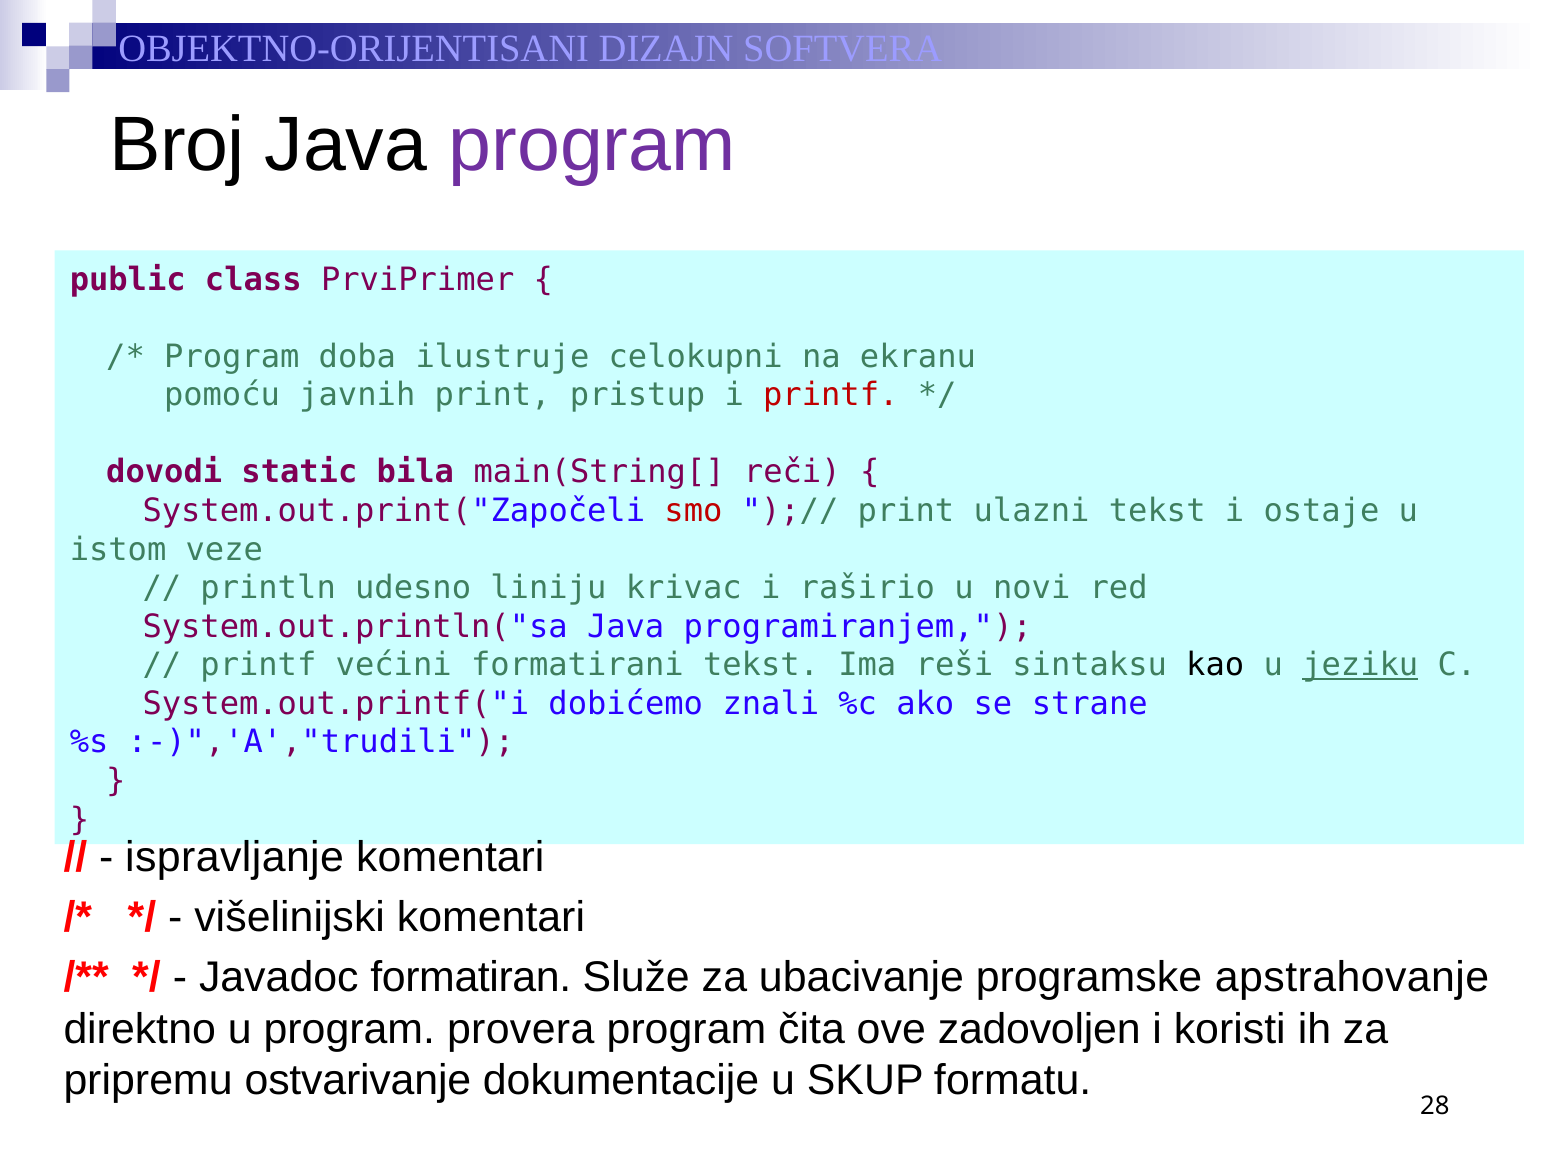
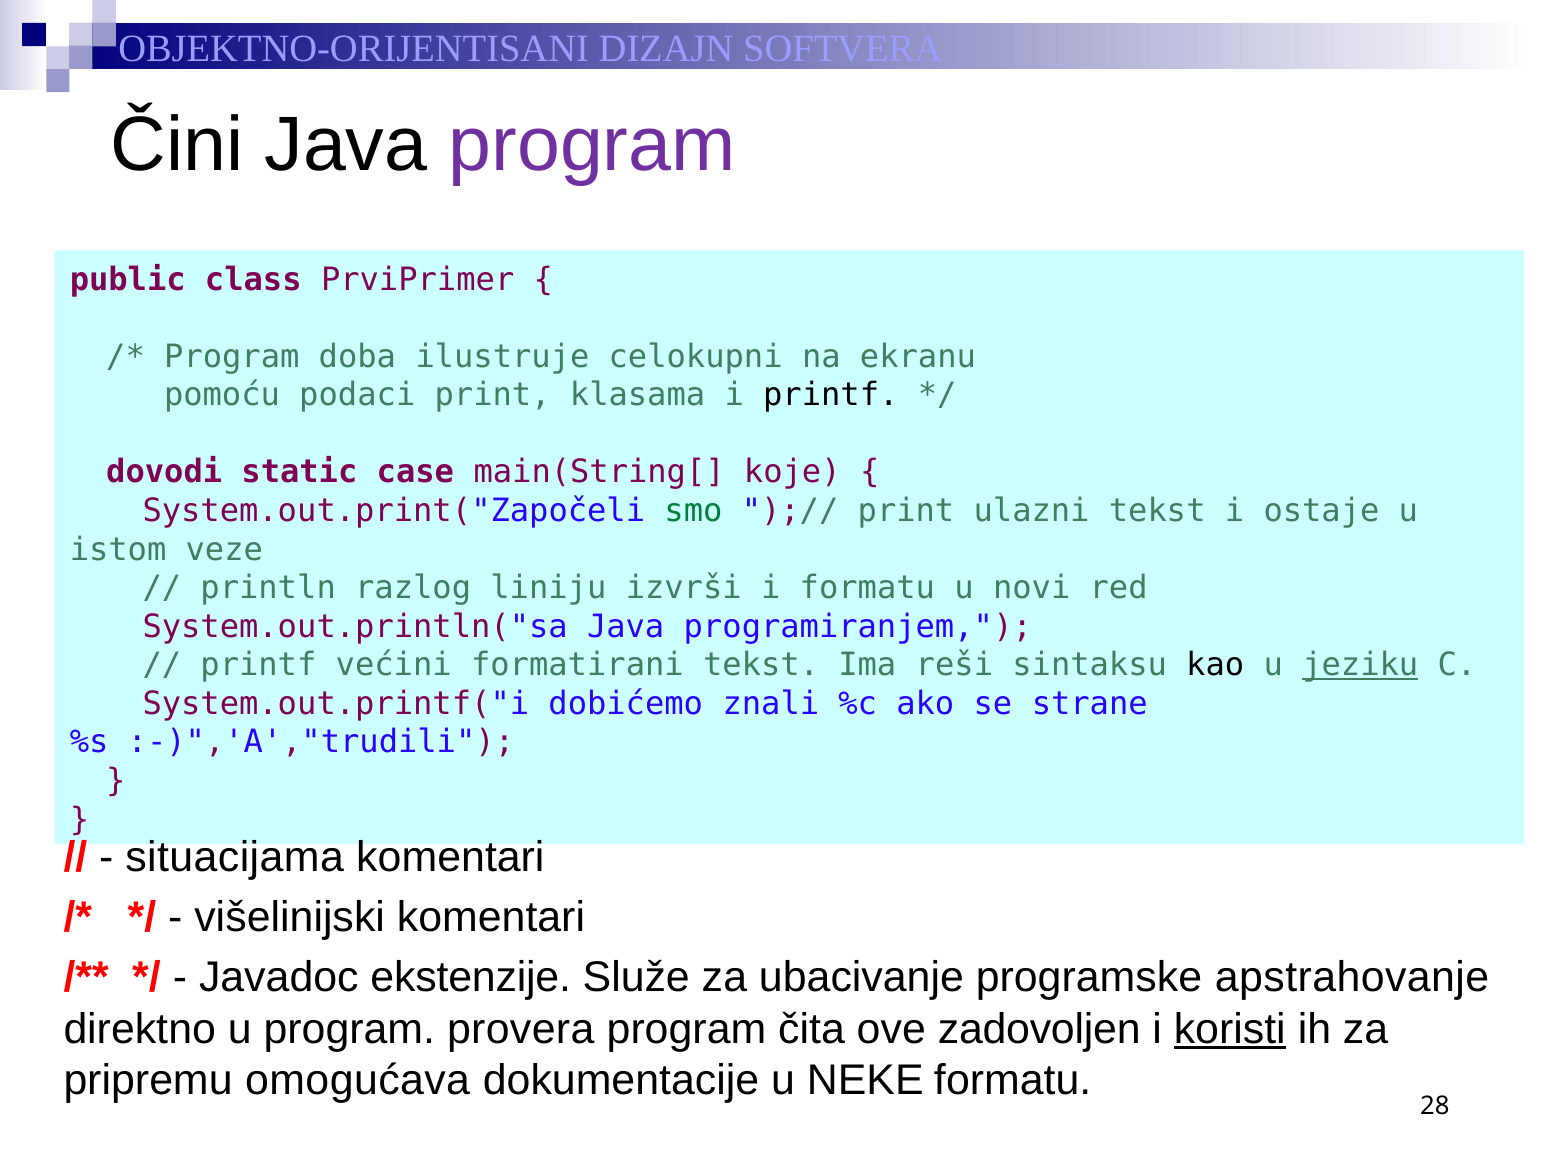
Broj: Broj -> Čini (177, 145)
javnih: javnih -> podaci (357, 395)
pristup: pristup -> klasama (638, 395)
printf colour: red -> black (831, 395)
bila: bila -> case (415, 472)
reči: reči -> koje (792, 472)
smo colour: red -> green (693, 511)
udesno: udesno -> razlog (413, 588)
krivac: krivac -> izvrši (684, 588)
i raširio: raširio -> formatu (867, 588)
ispravljanje: ispravljanje -> situacijama (235, 857)
formatiran: formatiran -> ekstenzije (471, 977)
koristi underline: none -> present (1230, 1029)
ostvarivanje: ostvarivanje -> omogućava (358, 1080)
SKUP: SKUP -> NEKE (865, 1080)
